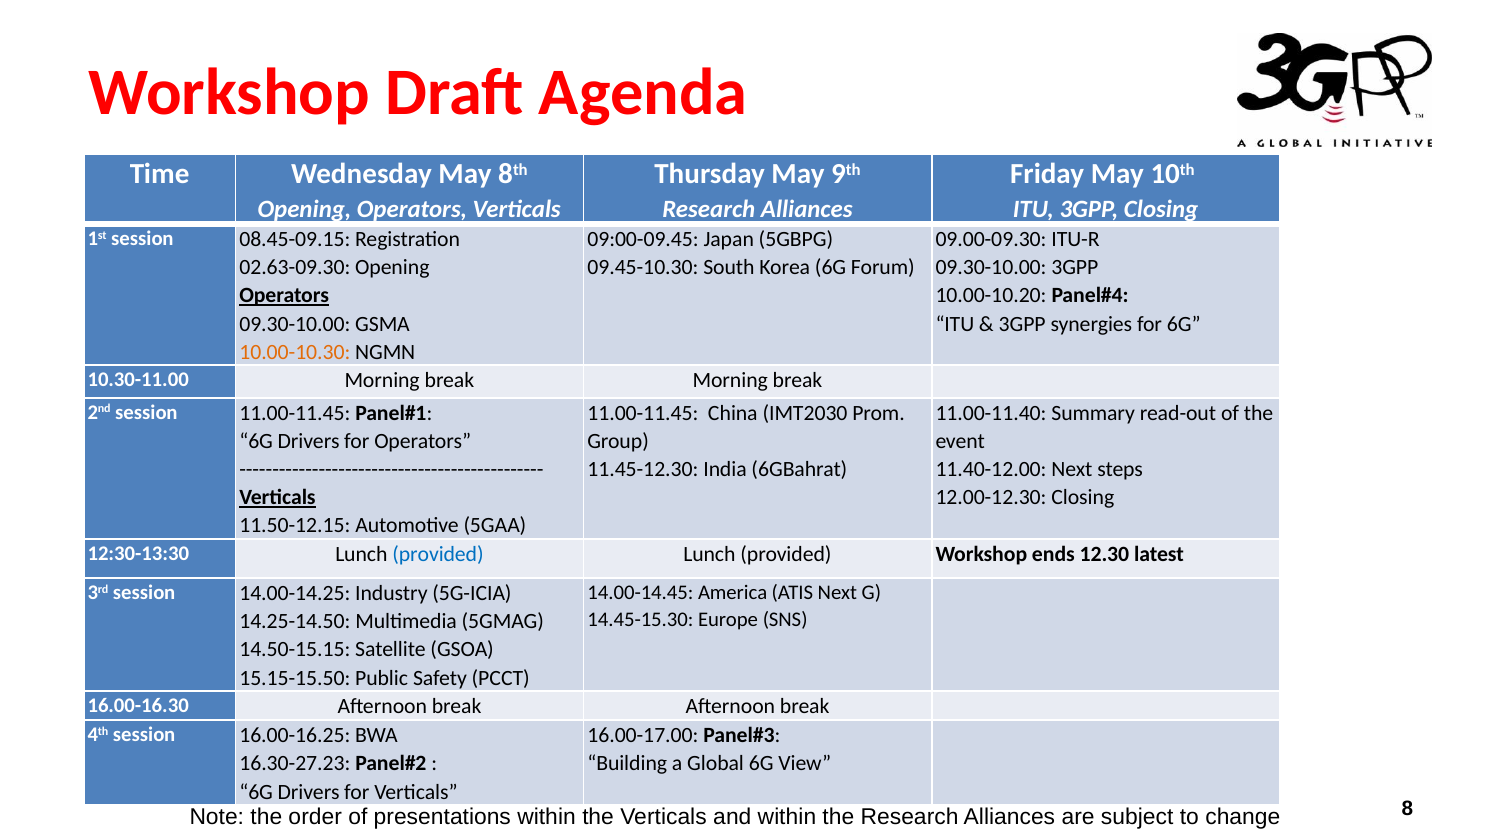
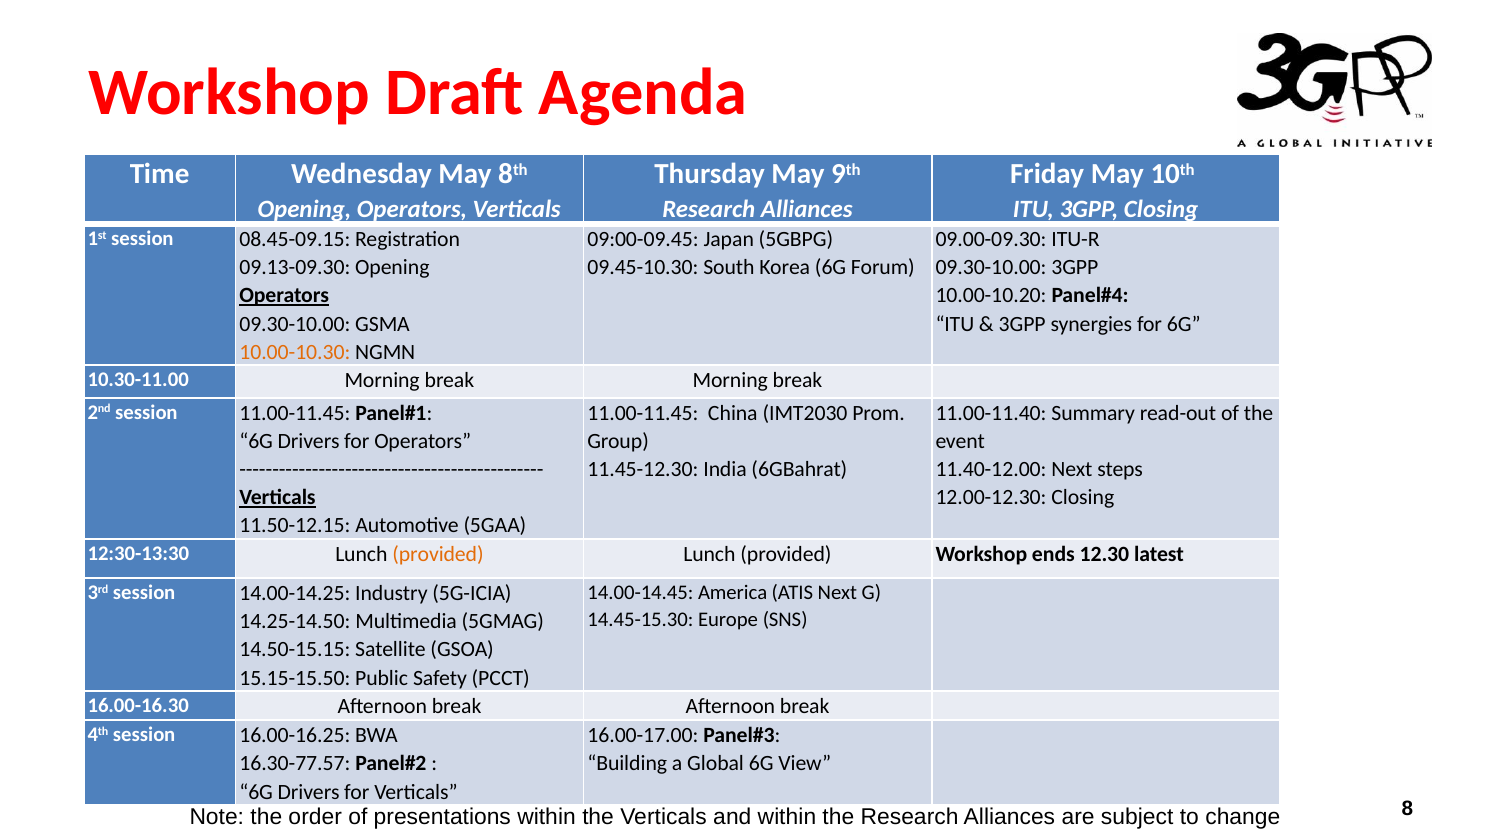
02.63-09.30: 02.63-09.30 -> 09.13-09.30 (295, 268)
provided colour: blue -> orange (438, 554)
16.30-27.23: 16.30-27.23 -> 16.30-77.57 (295, 764)
